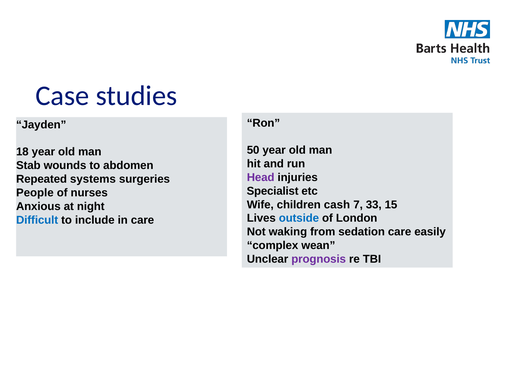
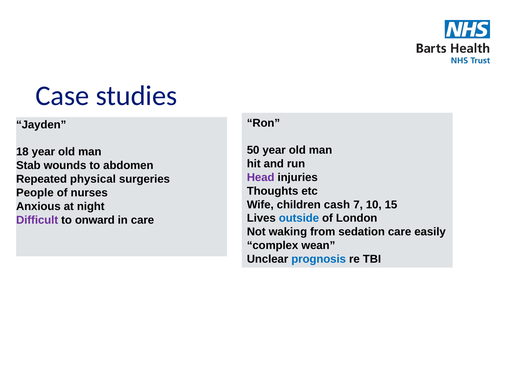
systems: systems -> physical (93, 179)
Specialist: Specialist -> Thoughts (273, 191)
33: 33 -> 10 (374, 204)
Difficult colour: blue -> purple (37, 220)
include: include -> onward (95, 220)
prognosis colour: purple -> blue (319, 259)
